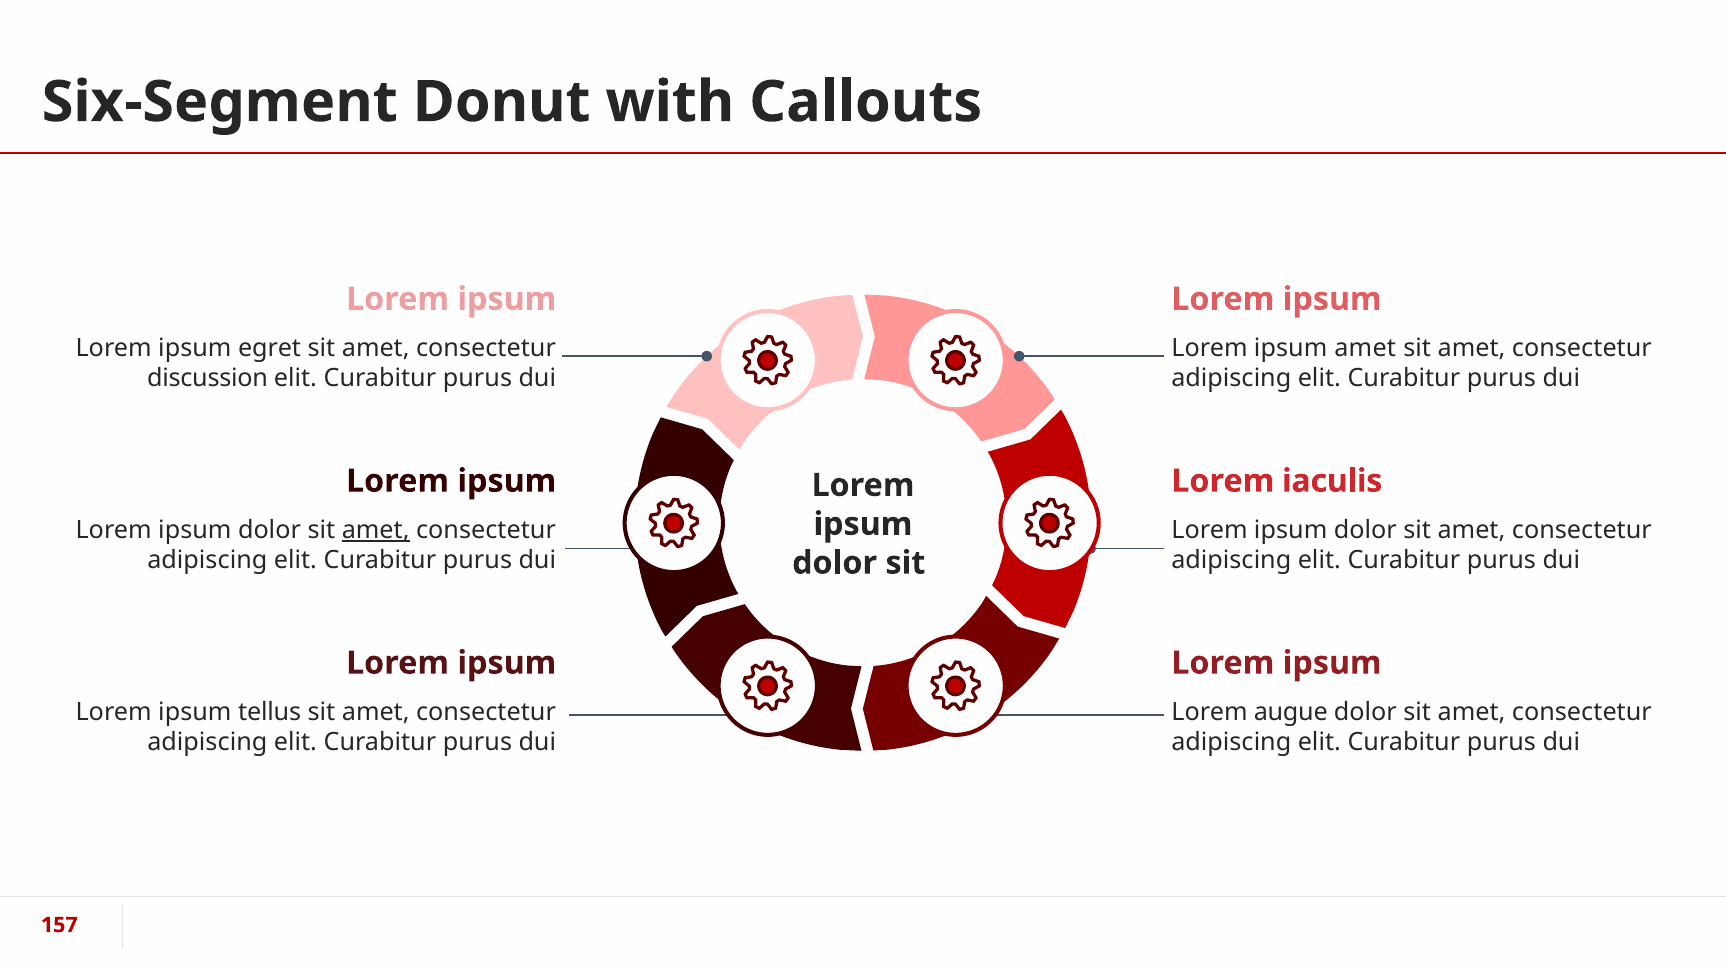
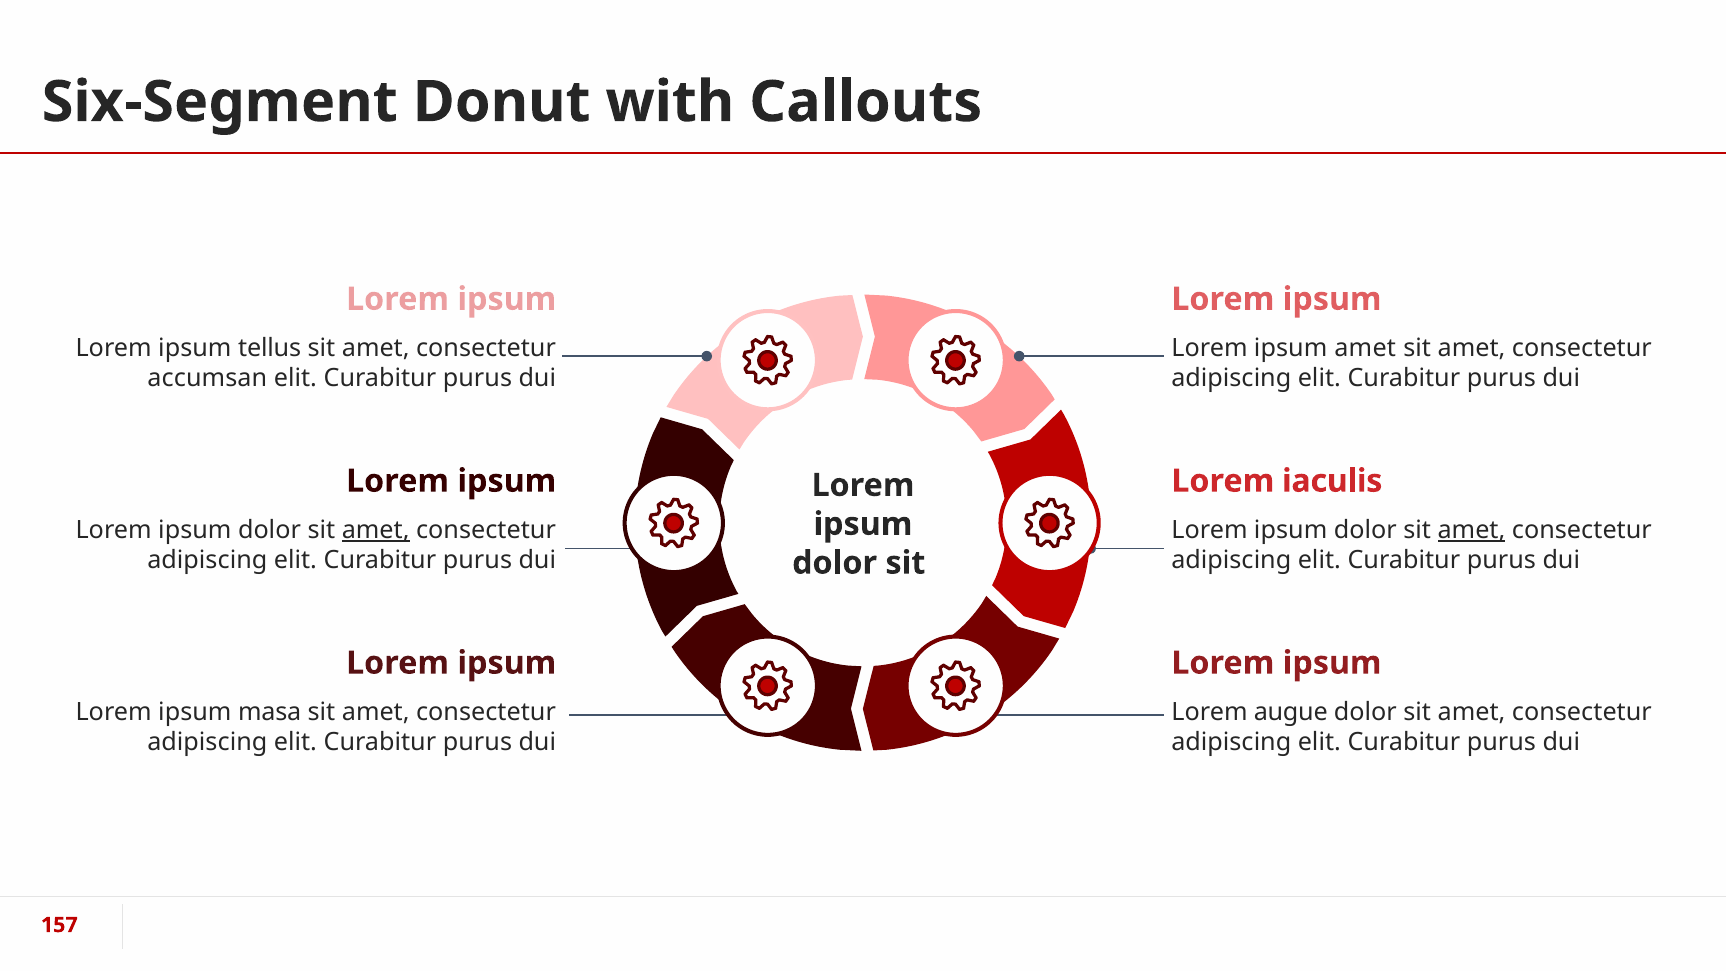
egret: egret -> tellus (270, 348)
discussion: discussion -> accumsan (207, 379)
amet underline: none -> present (1471, 530)
tellus: tellus -> masa (270, 712)
